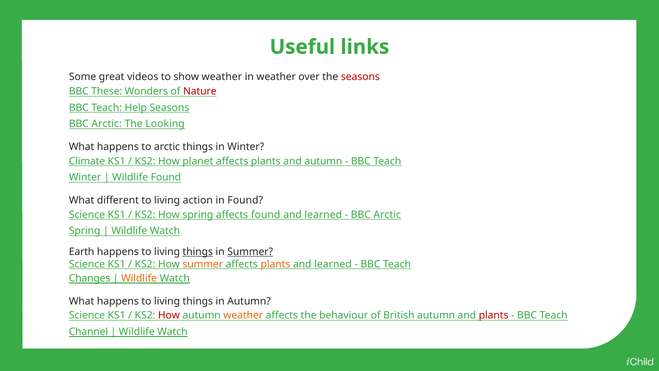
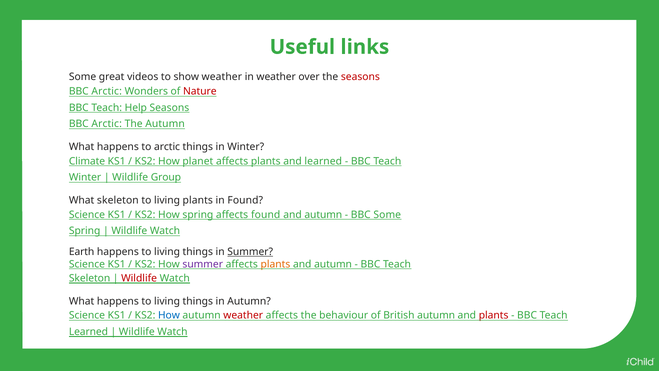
These: These -> Arctic (107, 91)
The Looking: Looking -> Autumn (165, 124)
and autumn: autumn -> learned (323, 161)
Wildlife Found: Found -> Group (166, 177)
What different: different -> skeleton (118, 200)
living action: action -> plants (198, 200)
learned: learned -> autumn (323, 214)
Arctic: Arctic -> Some (387, 214)
things underline: present -> none (198, 252)
summer colour: orange -> purple (203, 264)
learned: learned -> autumn (333, 264)
Changes: Changes -> Skeleton (90, 278)
Wildlife colour: orange -> red (139, 278)
How colour: red -> blue (169, 315)
weather colour: orange -> red (243, 315)
Channel: Channel -> Learned (88, 332)
